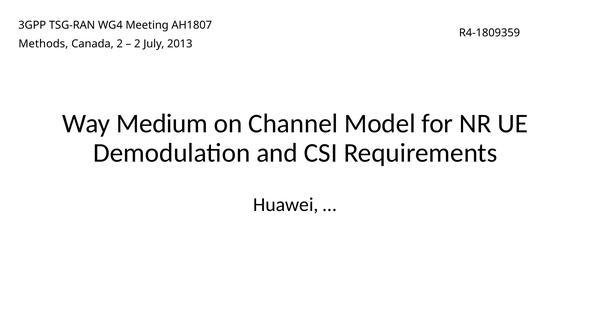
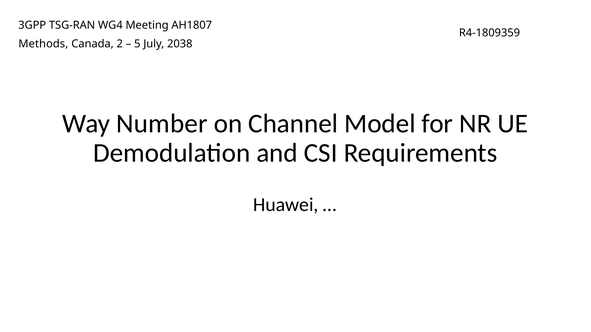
2: 2 -> 5 (137, 44)
2013: 2013 -> 2038 (180, 44)
Medium: Medium -> Number (162, 124)
